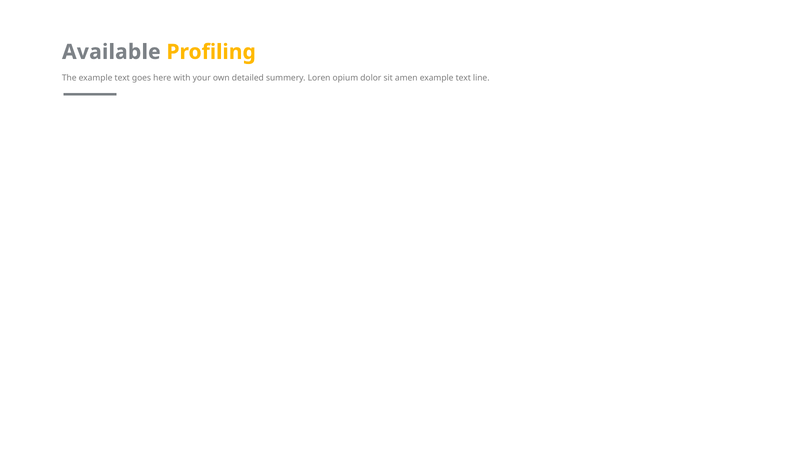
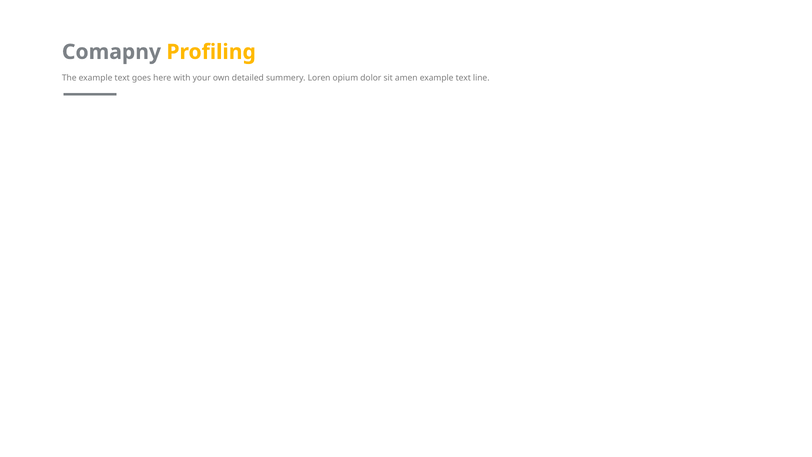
Available: Available -> Comapny (111, 52)
